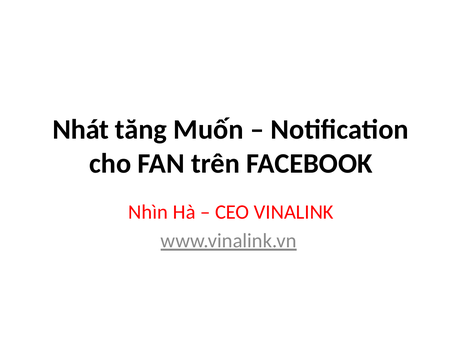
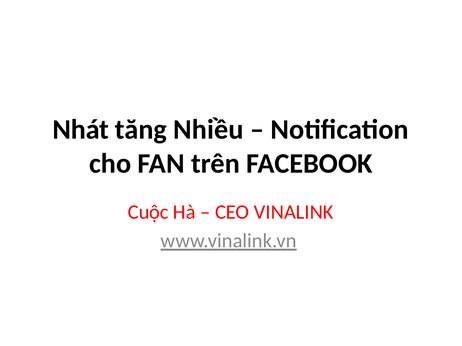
Muốn: Muốn -> Nhiều (208, 130)
Nhìn: Nhìn -> Cuộc (148, 212)
